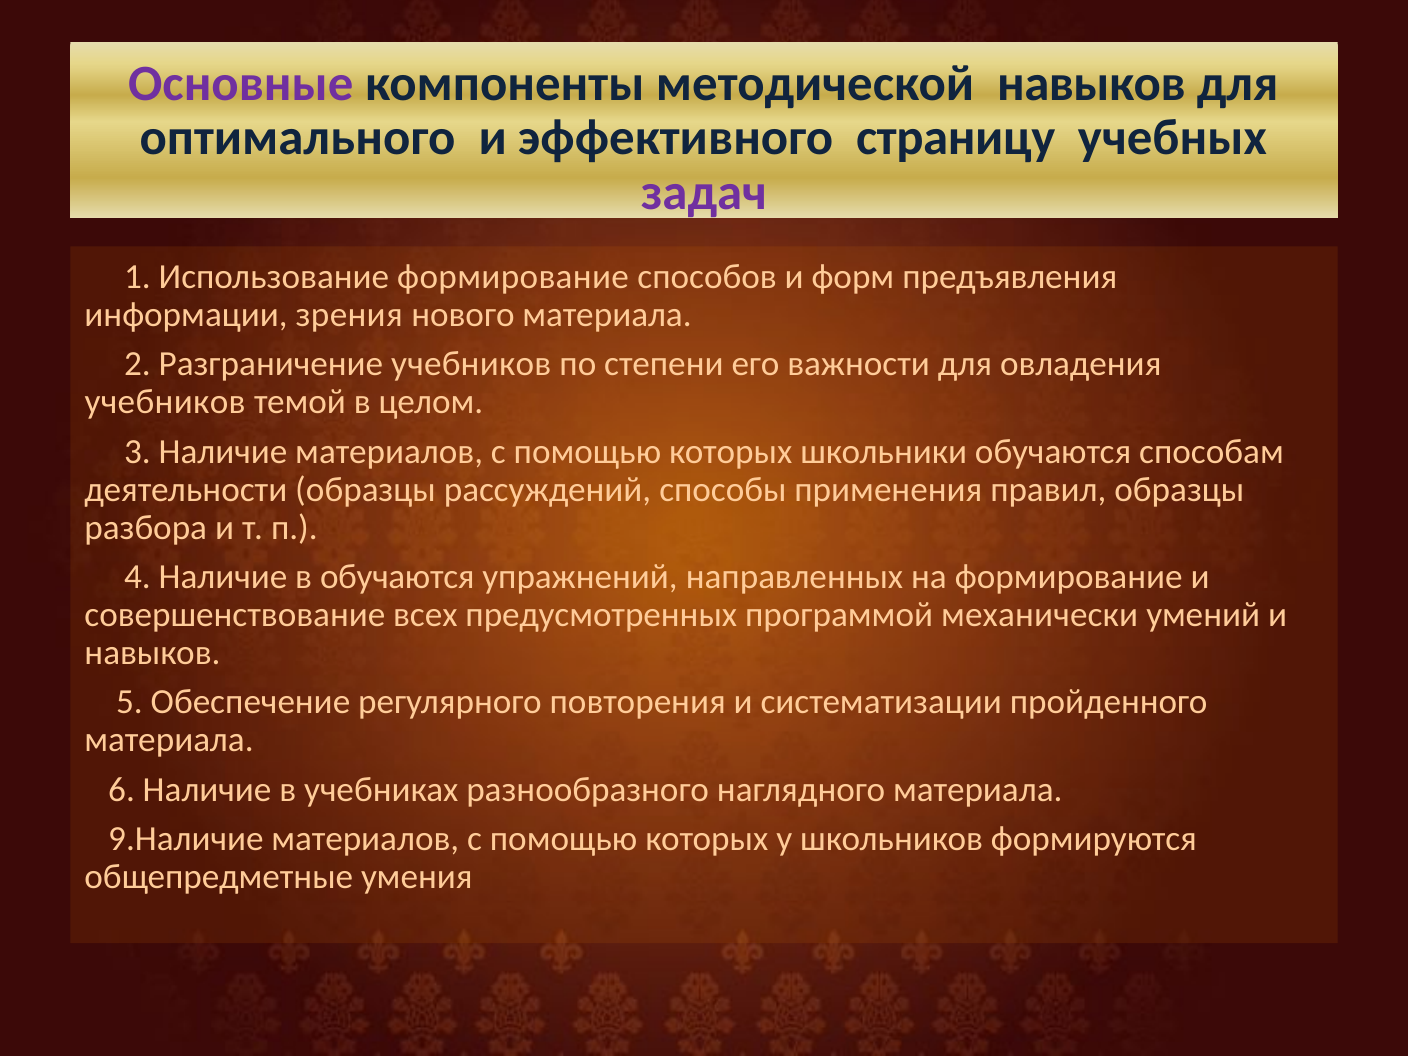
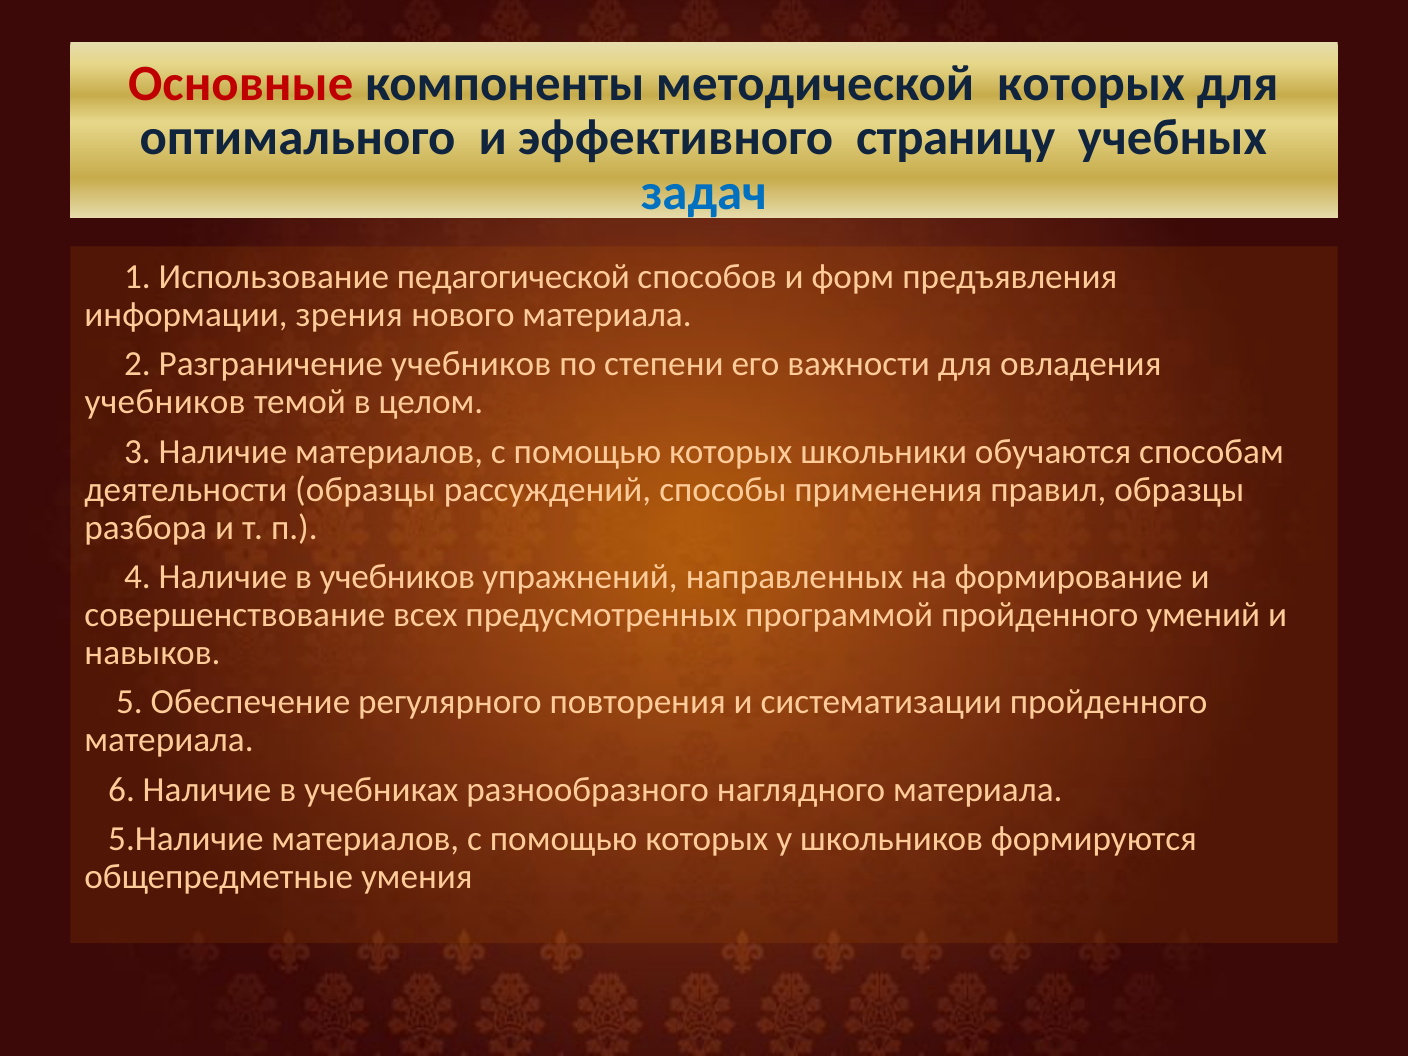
Основные colour: purple -> red (241, 83)
методической навыков: навыков -> которых (1091, 83)
задач colour: purple -> blue (704, 193)
Использование формирование: формирование -> педагогической (513, 277)
в обучаются: обучаются -> учебников (397, 577)
программой механически: механически -> пройденного (1040, 615)
9.Наличие: 9.Наличие -> 5.Наличие (186, 839)
